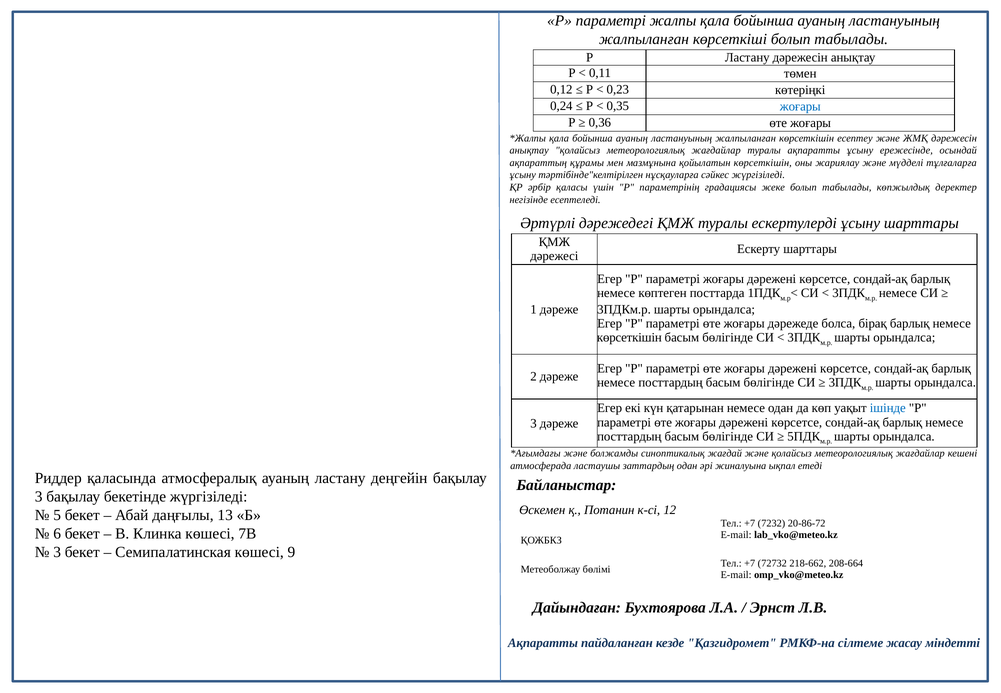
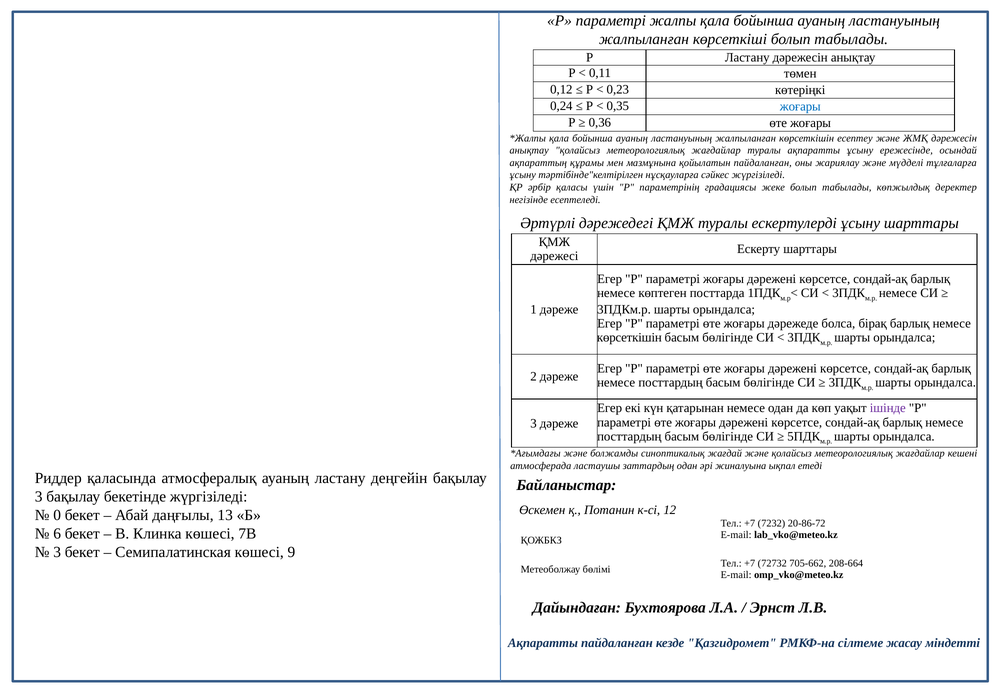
қойылатын көрсеткішін: көрсеткішін -> пайдаланған (763, 163)
ішінде colour: blue -> purple (888, 408)
5: 5 -> 0 (57, 515)
218-662: 218-662 -> 705-662 (808, 563)
